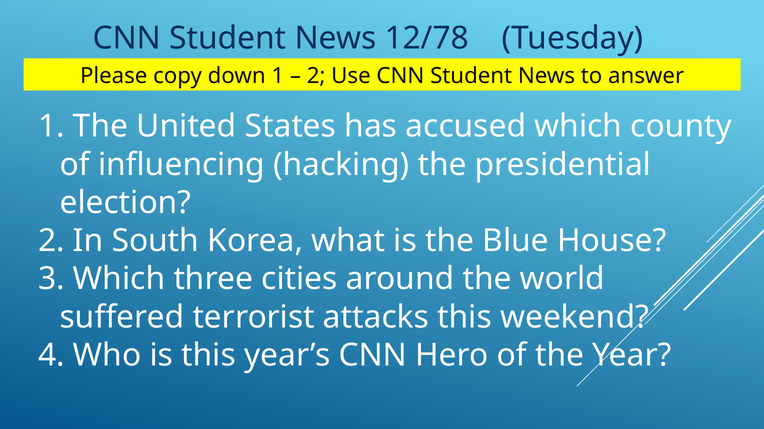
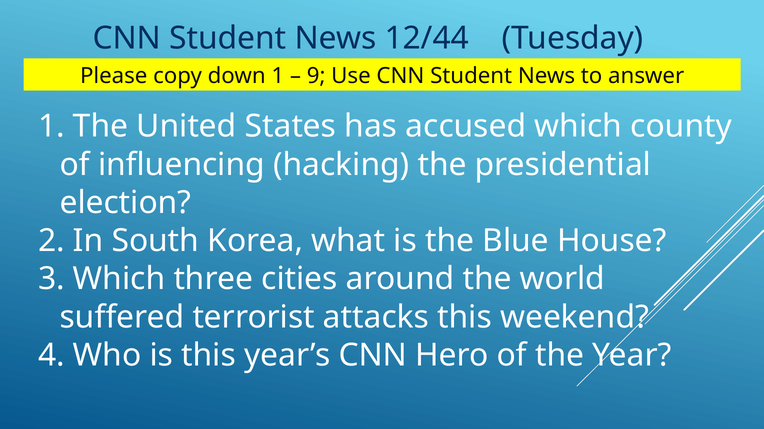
12/78: 12/78 -> 12/44 (427, 38)
2: 2 -> 9 (316, 76)
